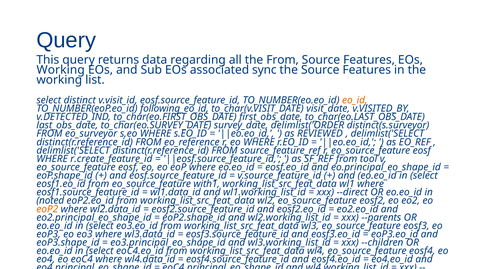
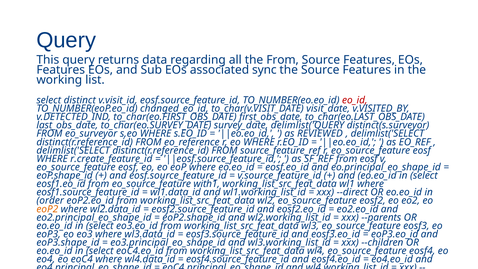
Working: Working -> Features (61, 70)
eo_id colour: orange -> red (355, 100)
following_eo_id: following_eo_id -> changed_eo_id (174, 109)
delimlist('ORDER: delimlist('ORDER -> delimlist('QUERY (307, 125)
from tool: tool -> eosf (369, 159)
noted: noted -> order (50, 201)
